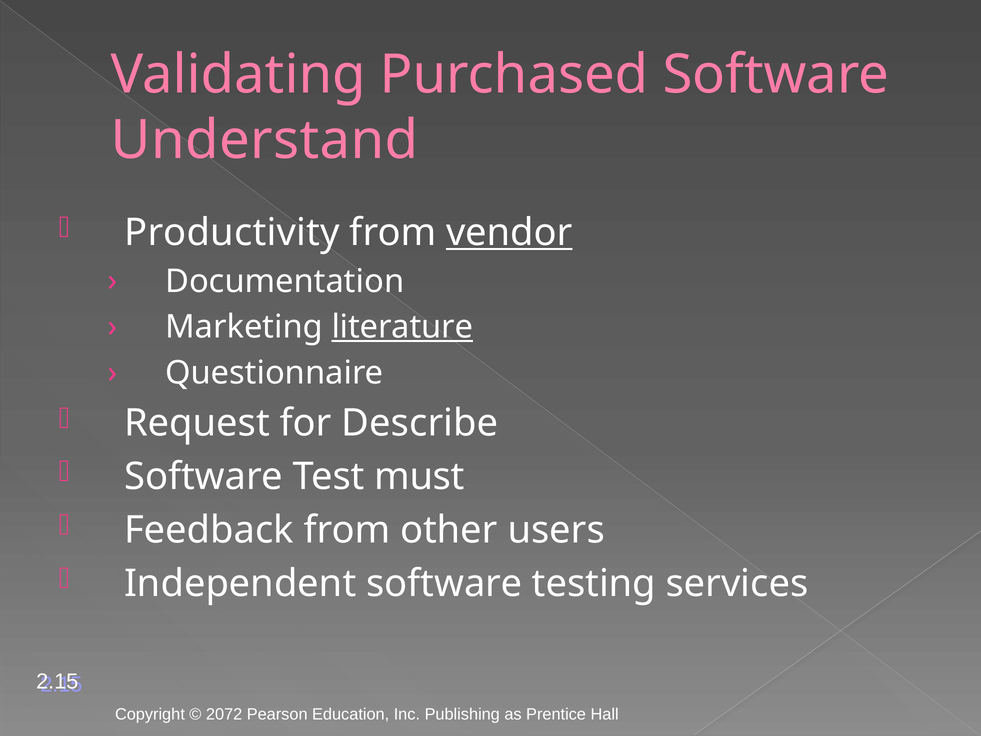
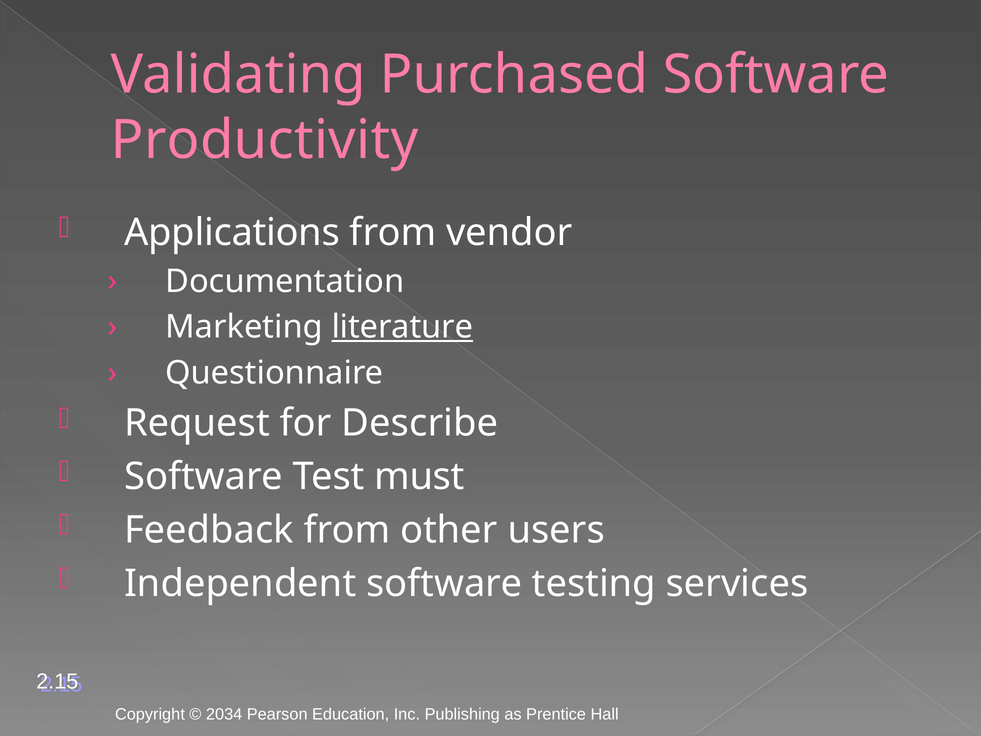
Understand: Understand -> Productivity (265, 140)
Productivity: Productivity -> Applications (232, 232)
vendor underline: present -> none (509, 232)
2072: 2072 -> 2034 (224, 714)
